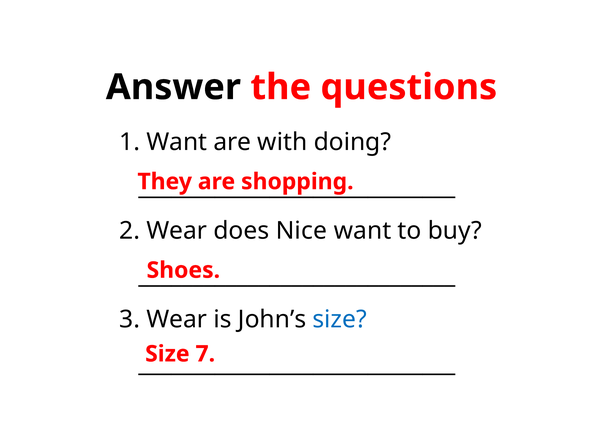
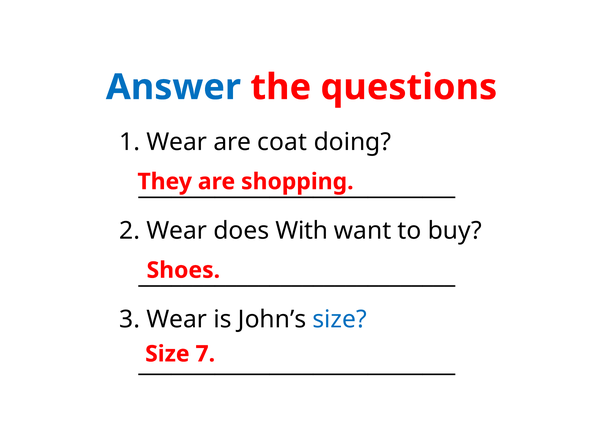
Answer colour: black -> blue (173, 87)
1 Want: Want -> Wear (177, 142)
with: with -> coat (282, 142)
Nice: Nice -> With (302, 231)
